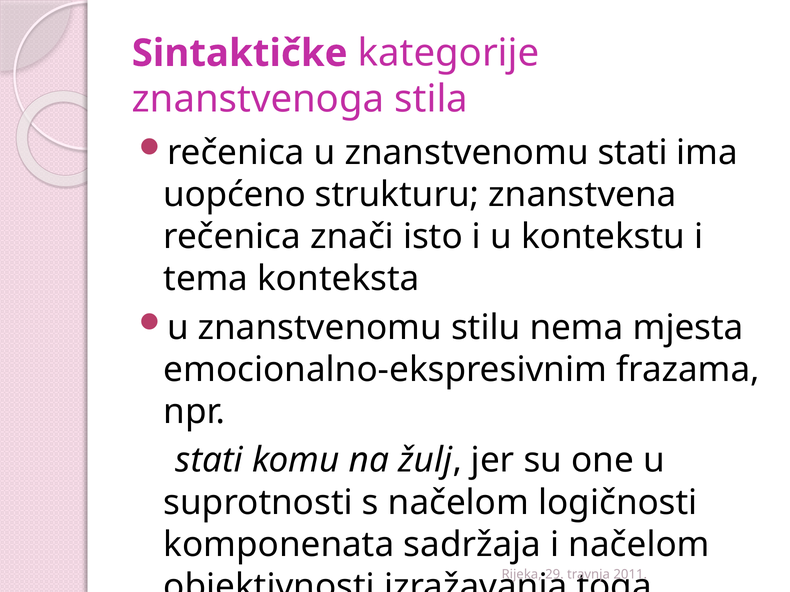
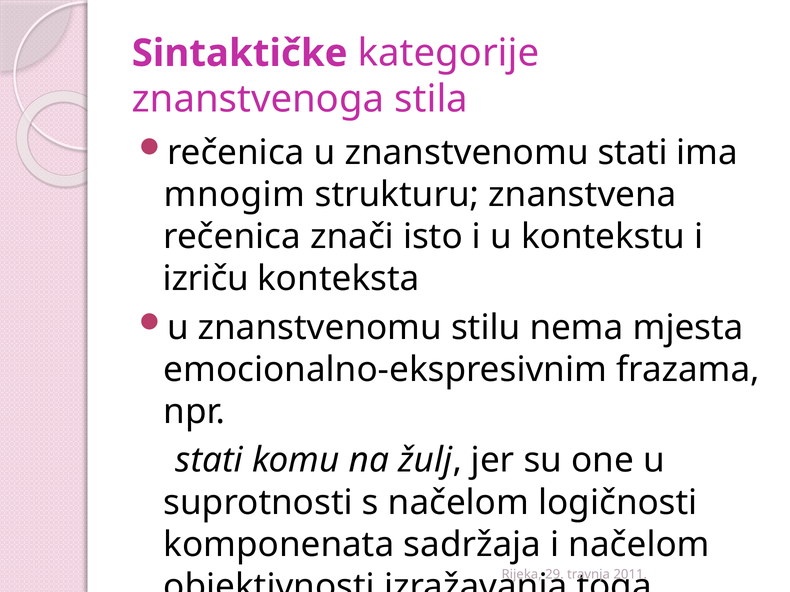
uopćeno: uopćeno -> mnogim (234, 195)
tema: tema -> izriču (206, 279)
